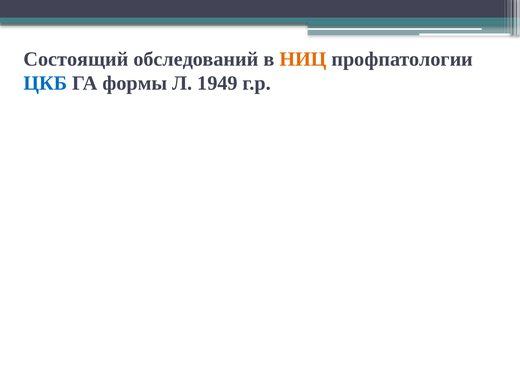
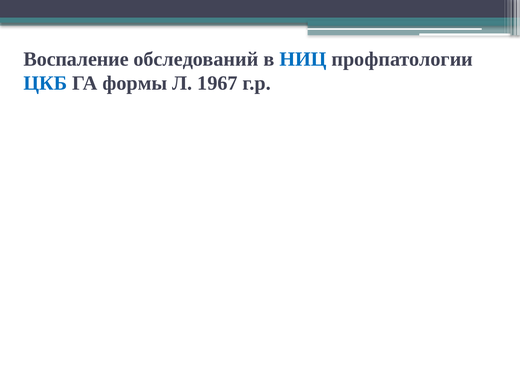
Состоящий: Состоящий -> Воспаление (76, 59)
НИЦ colour: orange -> blue (303, 59)
1949: 1949 -> 1967 (218, 83)
